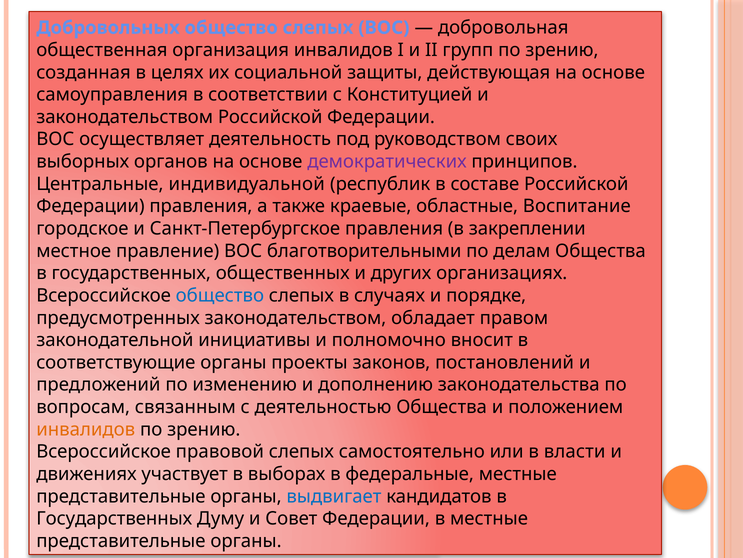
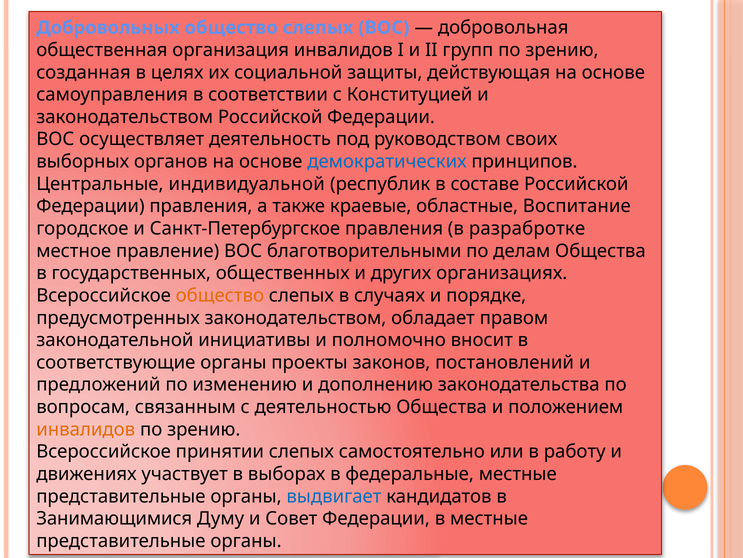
демократических colour: purple -> blue (387, 161)
закреплении: закреплении -> разрабротке (527, 228)
общество colour: blue -> orange (220, 295)
правовой: правовой -> принятии (220, 451)
власти: власти -> работу (575, 451)
Государственных: Государственных -> Занимающимися (114, 518)
